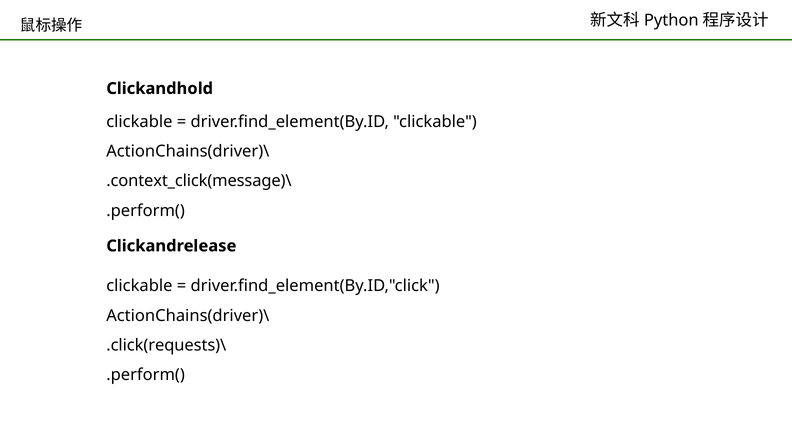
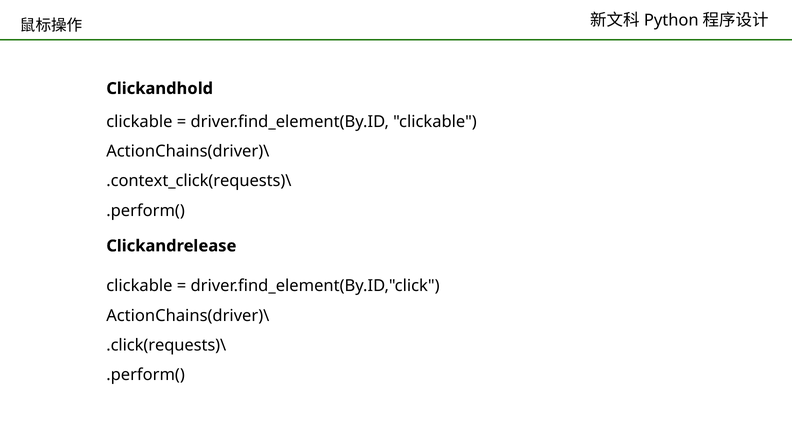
.context_click(message)\: .context_click(message)\ -> .context_click(requests)\ (199, 181)
